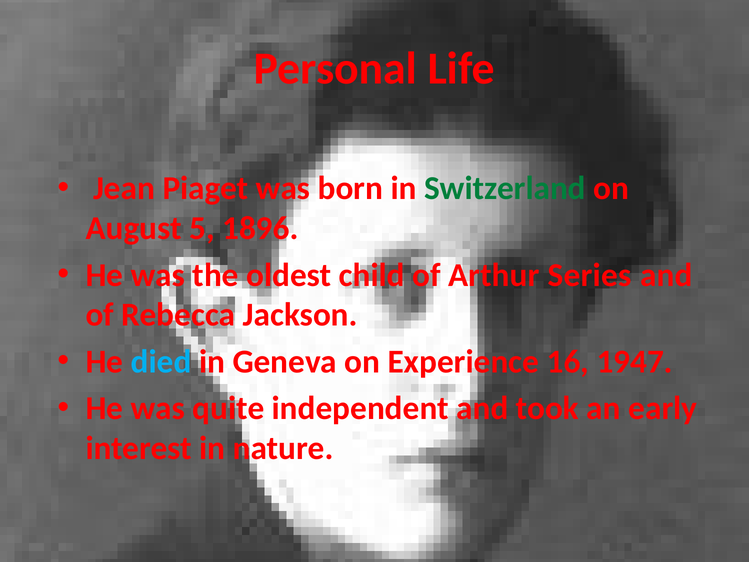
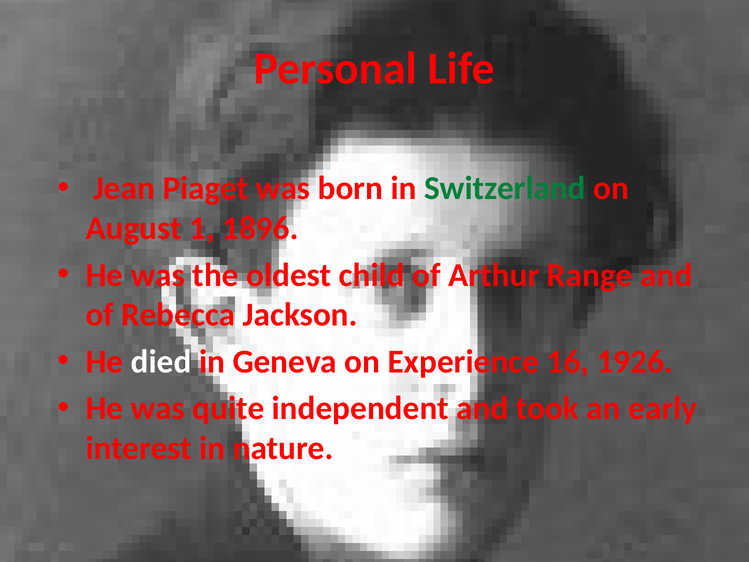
5: 5 -> 1 (202, 228)
Series: Series -> Range (590, 275)
died colour: light blue -> white (161, 361)
1947: 1947 -> 1926 (635, 361)
